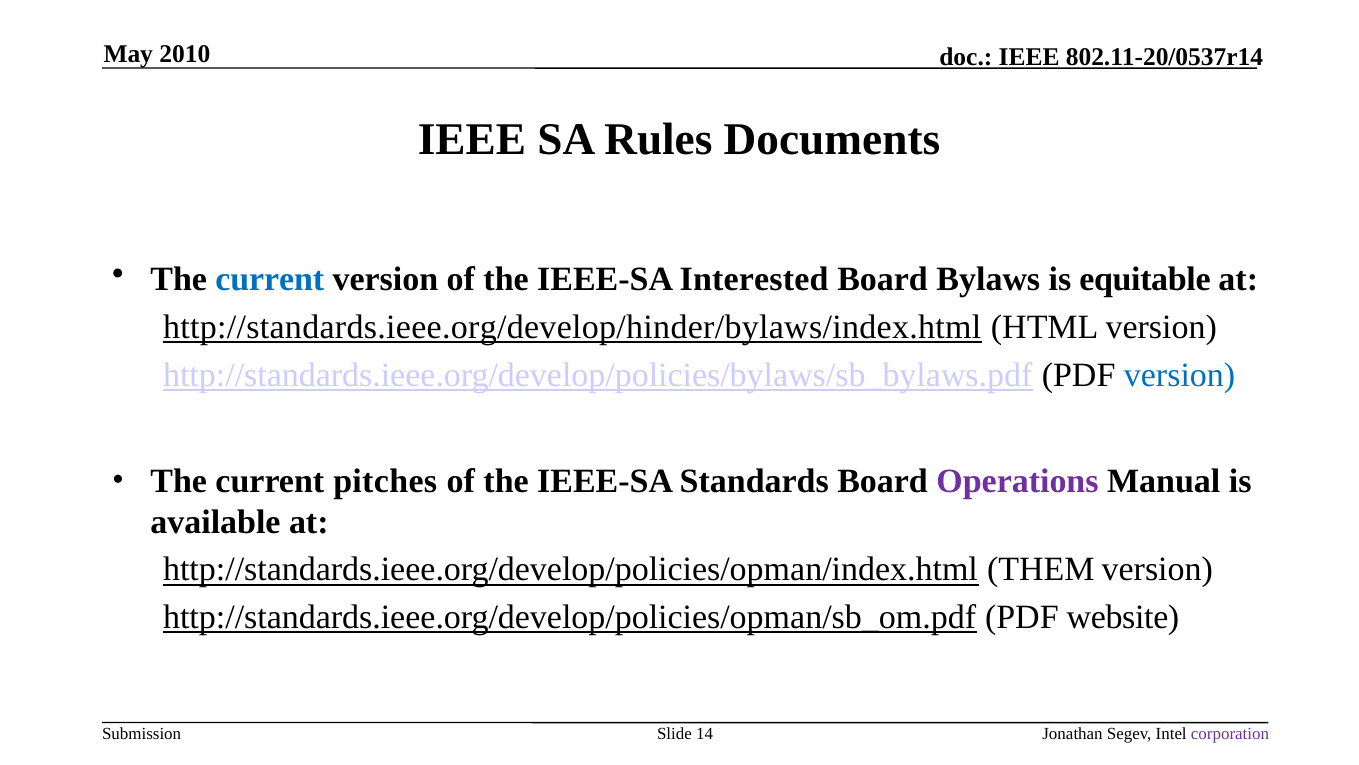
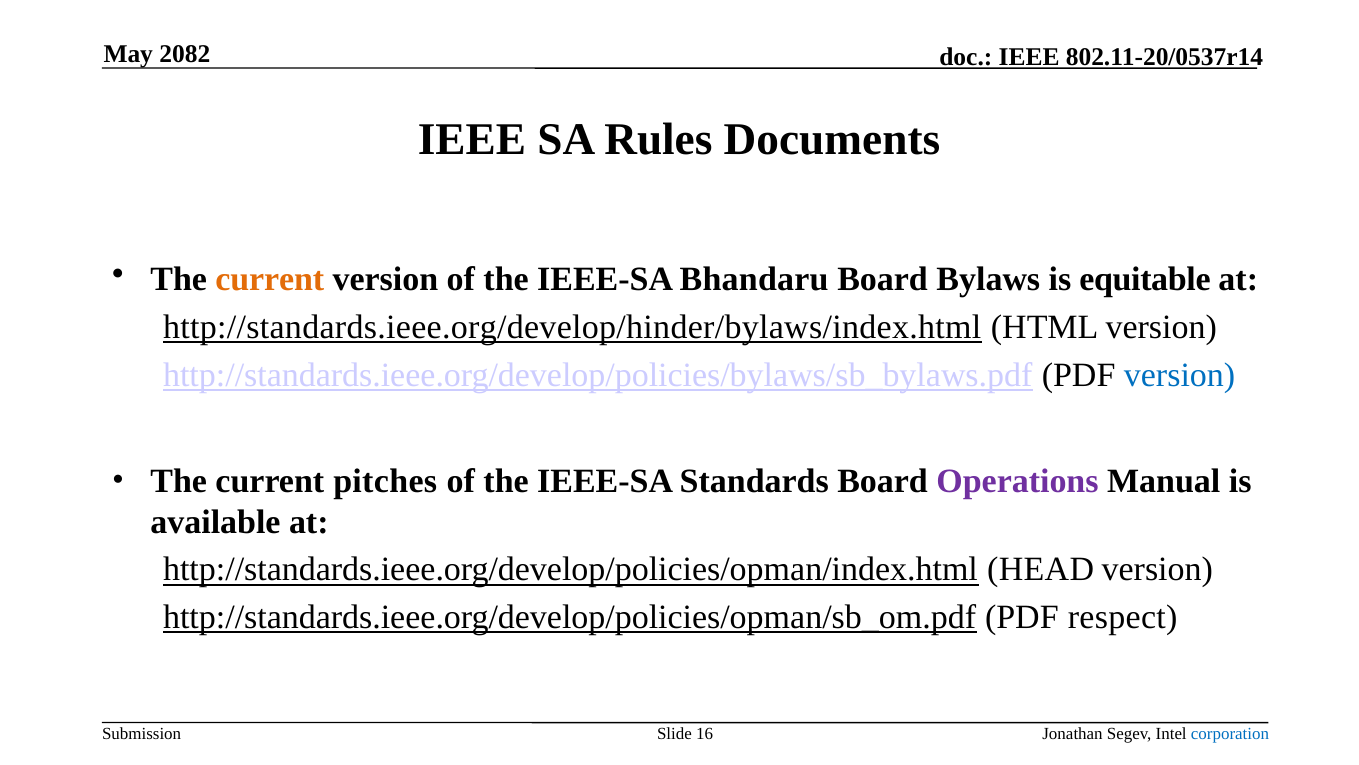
2010: 2010 -> 2082 (185, 54)
current colour: blue -> orange (270, 279)
Interested: Interested -> Bhandaru (754, 279)
THEM: THEM -> HEAD (1041, 569)
website: website -> respect (1123, 617)
14: 14 -> 16 (705, 733)
corporation colour: purple -> blue (1230, 733)
